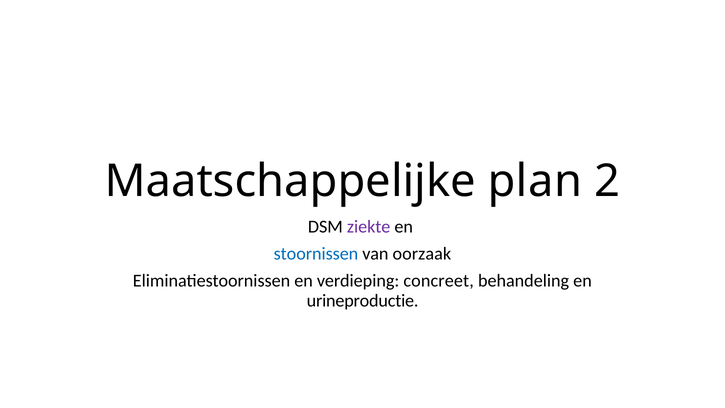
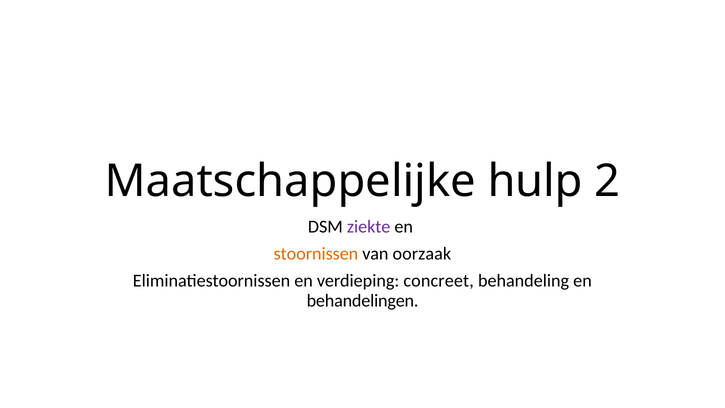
plan: plan -> hulp (535, 181)
stoornissen colour: blue -> orange (316, 254)
urineproductie: urineproductie -> behandelingen (363, 300)
